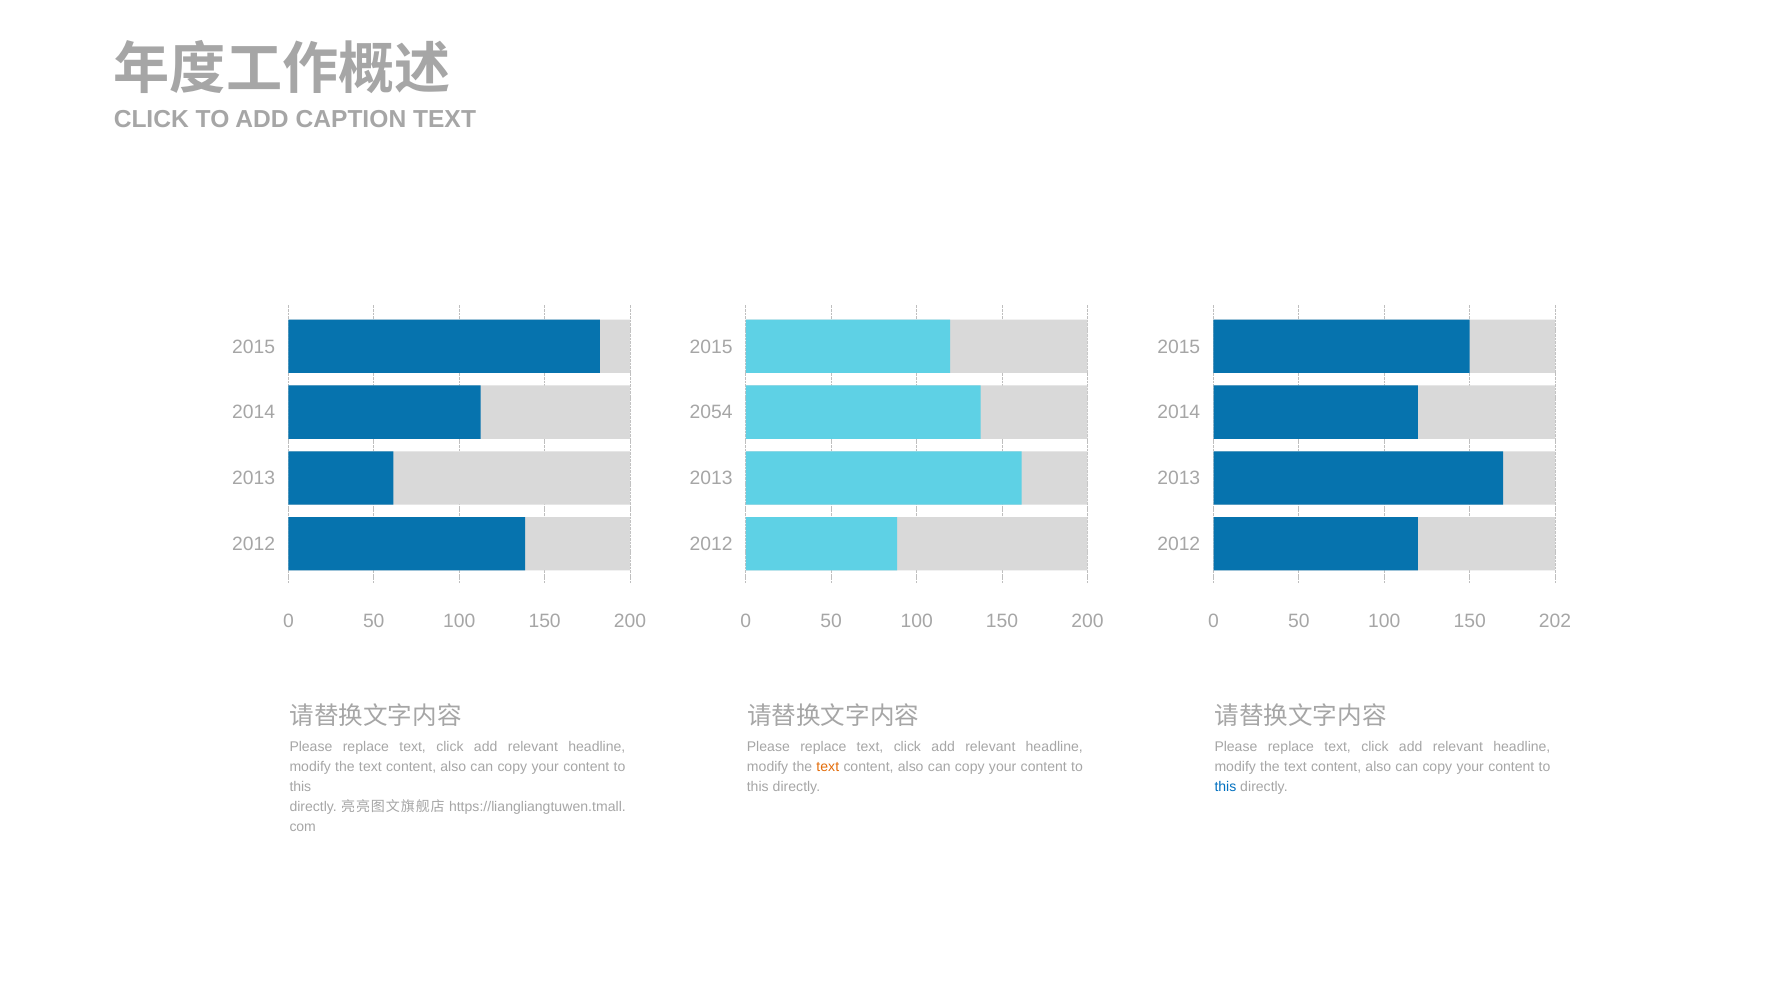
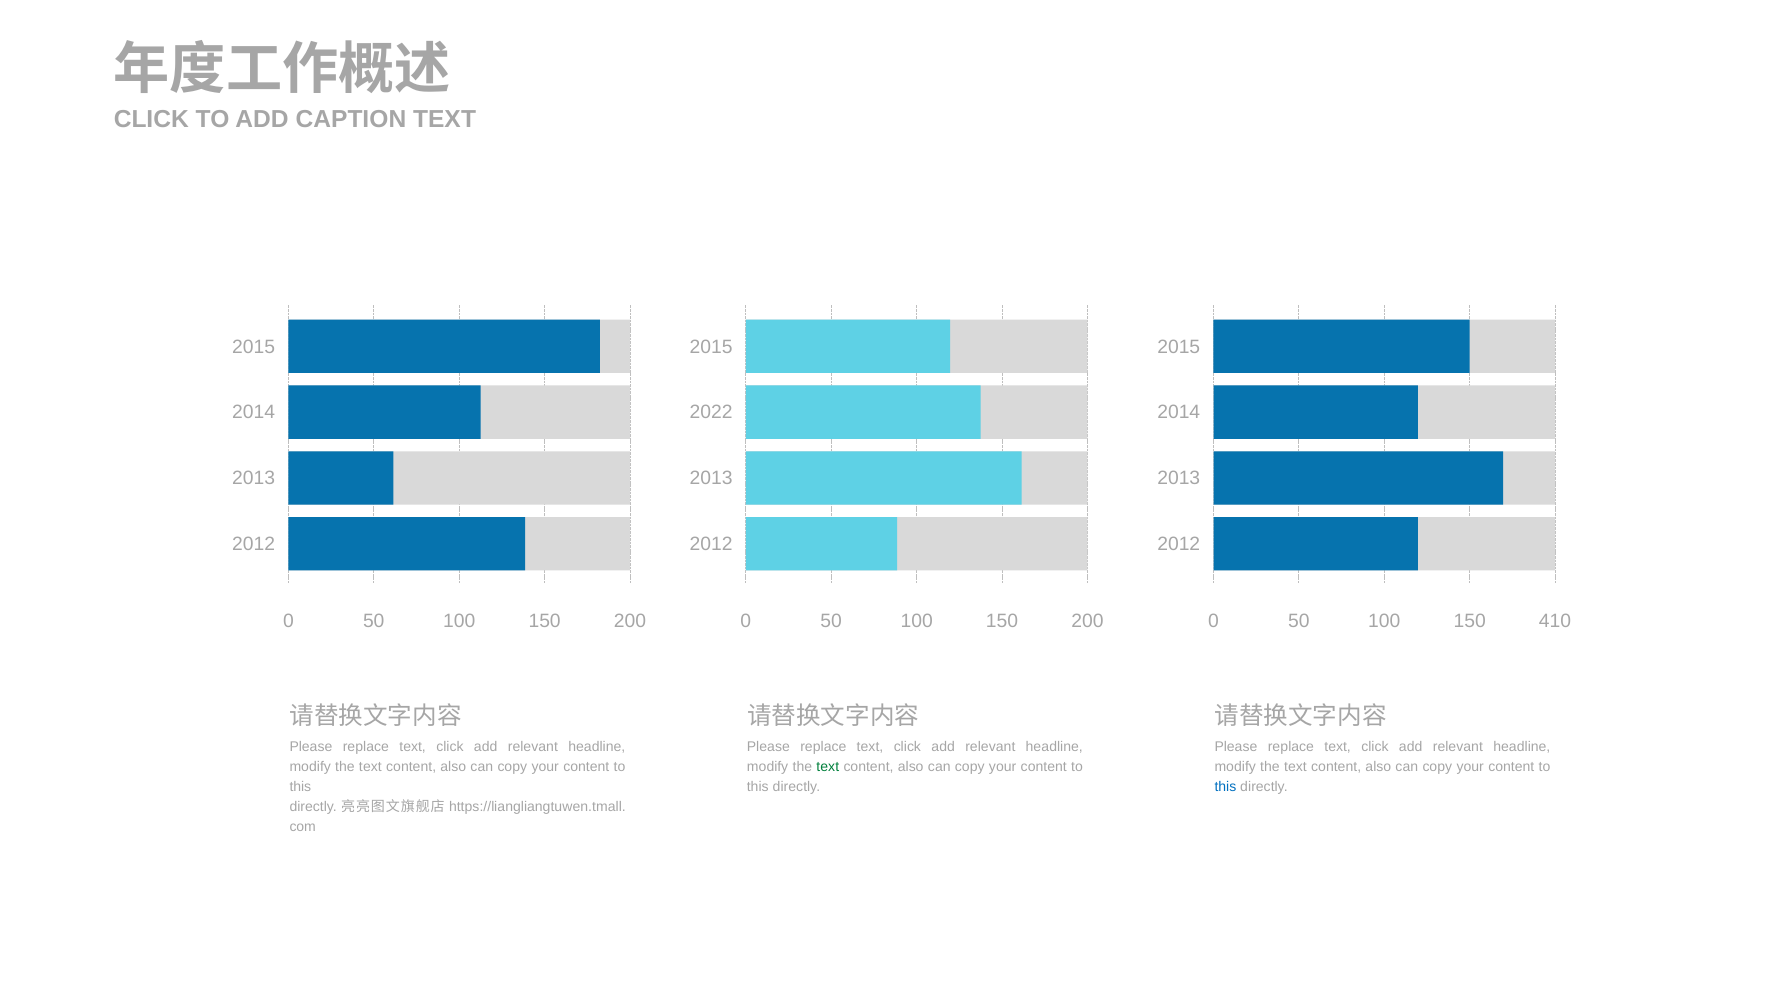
2054: 2054 -> 2022 (711, 413)
202: 202 -> 410 (1555, 621)
text colour: orange -> green (828, 767)
